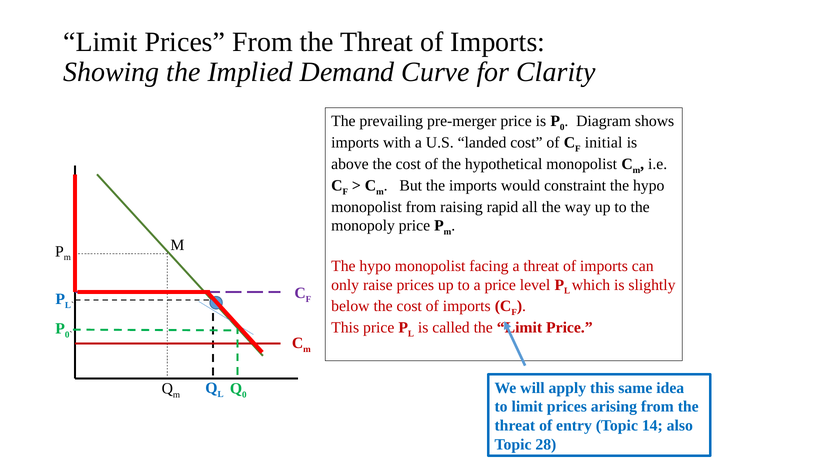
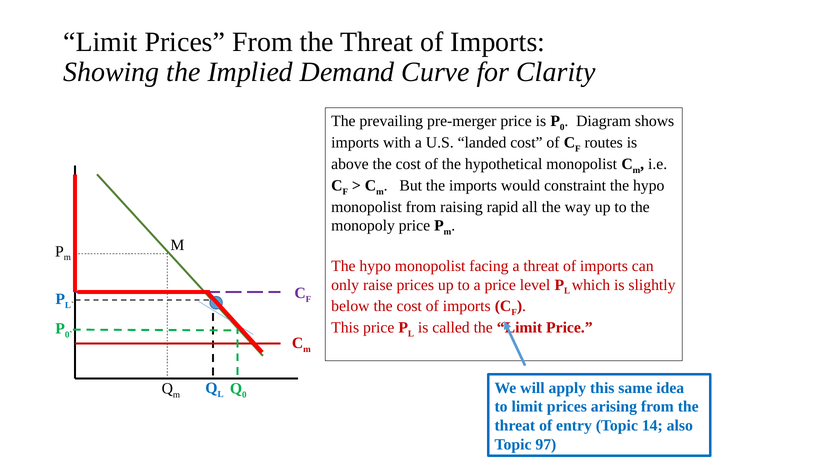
initial: initial -> routes (604, 143)
28: 28 -> 97 (546, 445)
